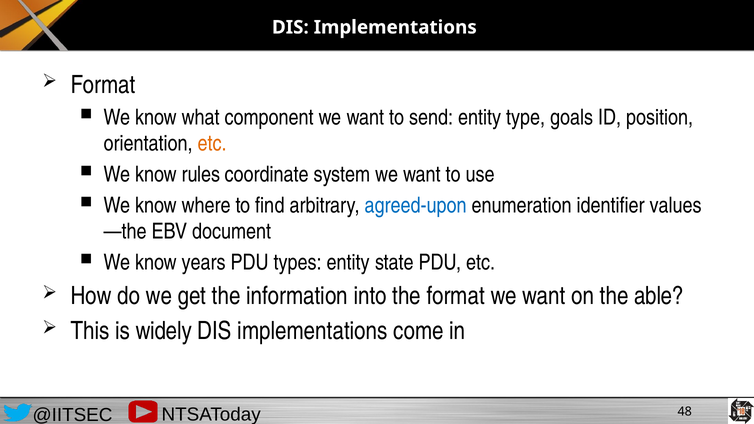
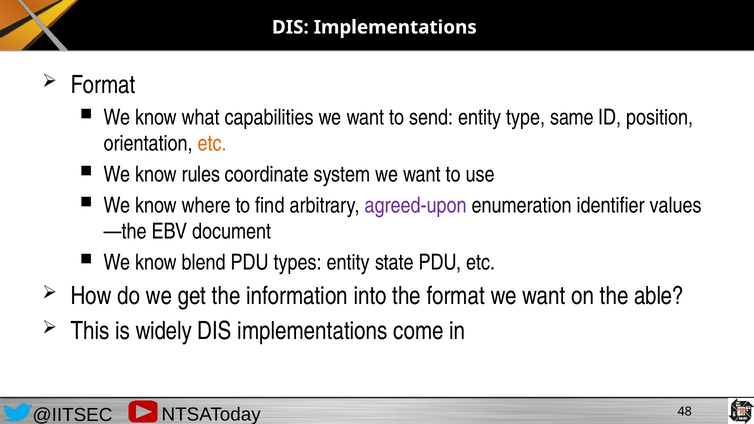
component: component -> capabilities (269, 117)
goals: goals -> same (572, 117)
agreed-upon colour: blue -> purple (416, 205)
years: years -> blend (204, 263)
